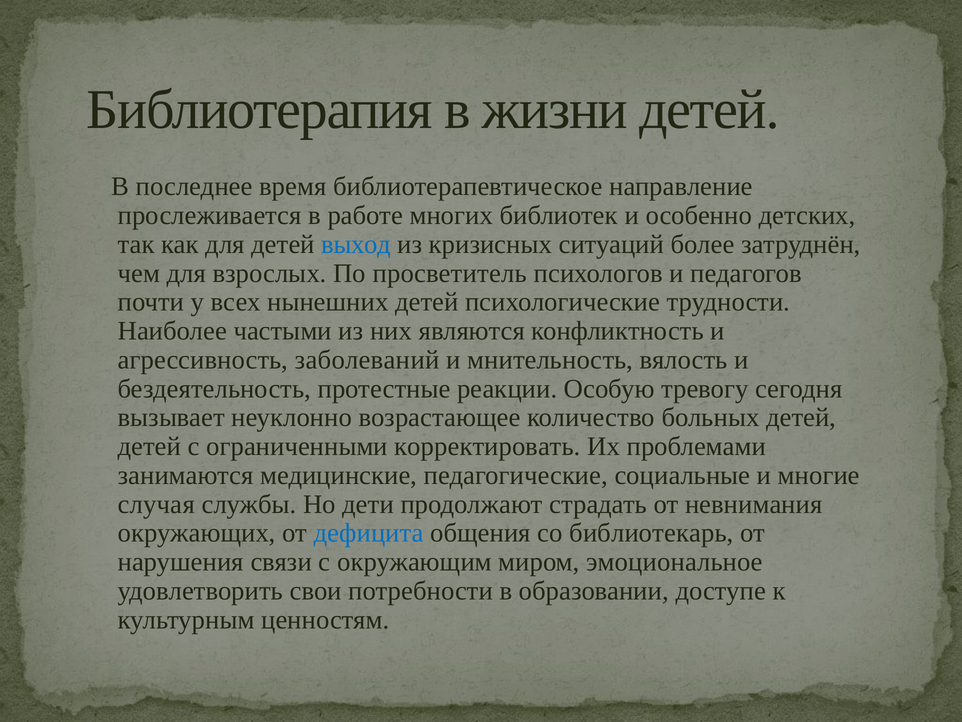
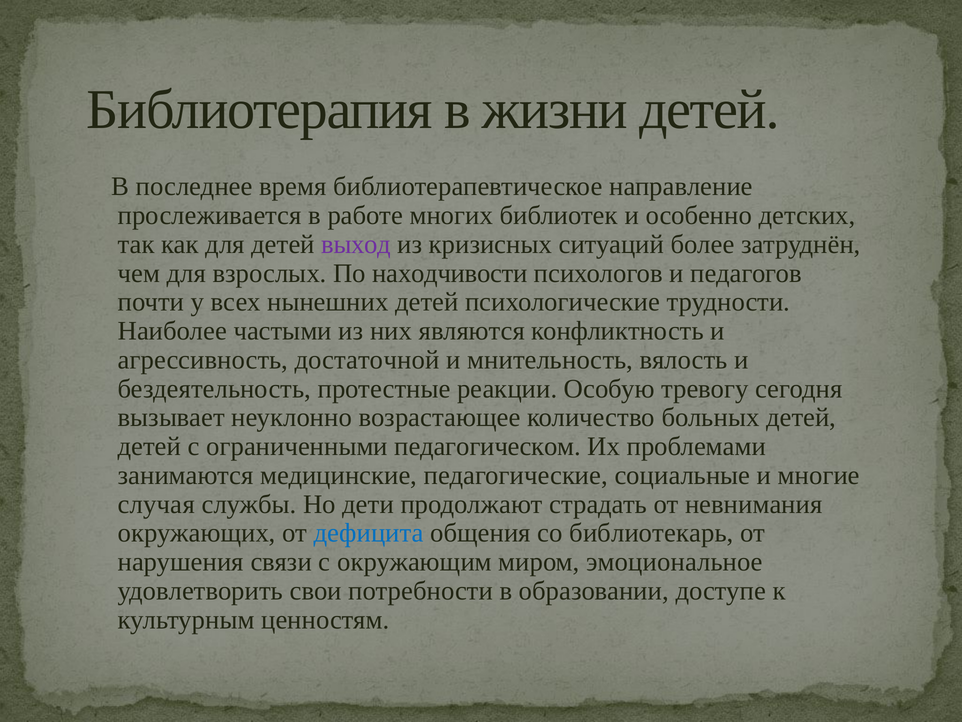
выход colour: blue -> purple (356, 244)
просветитель: просветитель -> находчивости (450, 273)
заболеваний: заболеваний -> достаточной (367, 360)
корректировать: корректировать -> педагогическом (488, 446)
